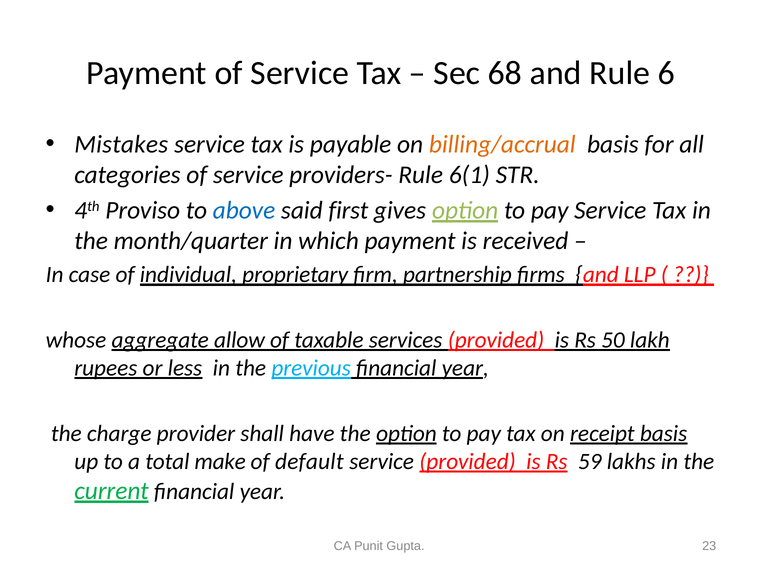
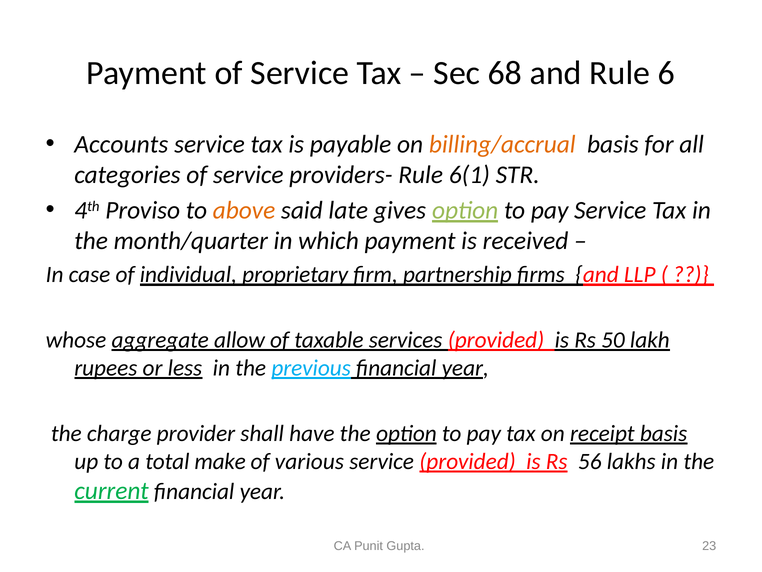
Mistakes: Mistakes -> Accounts (121, 144)
above colour: blue -> orange (244, 210)
first: first -> late (348, 210)
default: default -> various (309, 461)
59: 59 -> 56 (590, 461)
